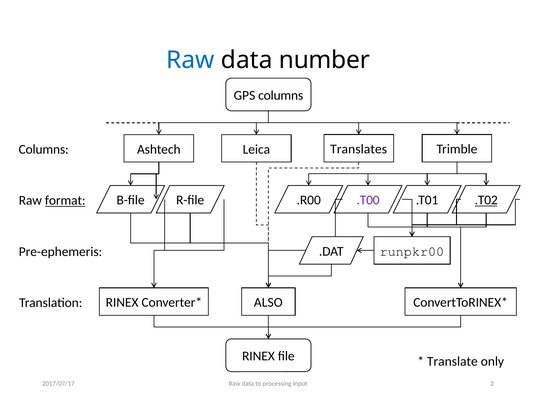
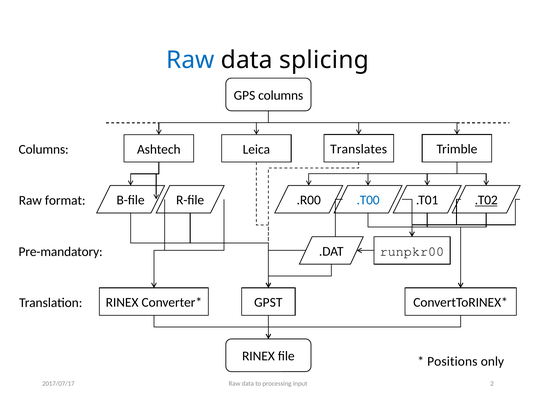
number: number -> splicing (324, 60)
.T00 colour: purple -> blue (368, 200)
format underline: present -> none (65, 200)
Pre-ephemeris: Pre-ephemeris -> Pre-mandatory (61, 252)
ALSO: ALSO -> GPST (268, 303)
Translate: Translate -> Positions (452, 362)
